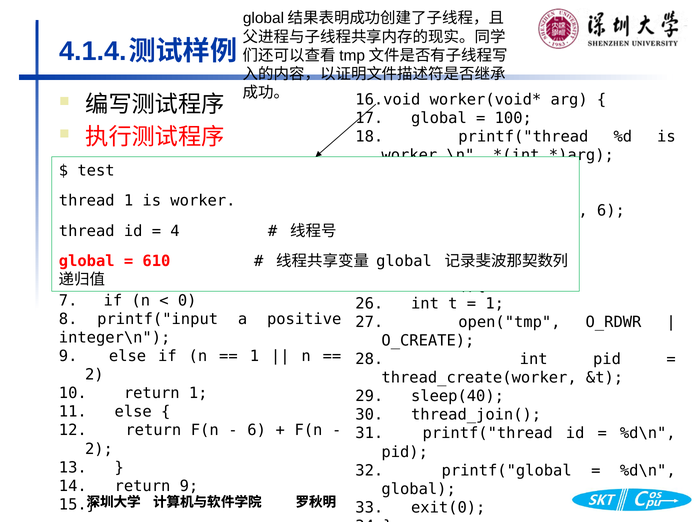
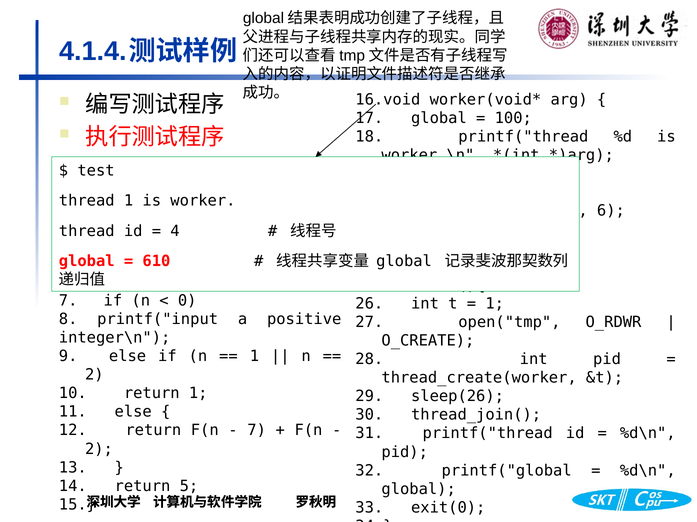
sleep(40: sleep(40 -> sleep(26 (458, 397)
6: 6 -> 7 (257, 431)
return 9: 9 -> 5 (189, 487)
